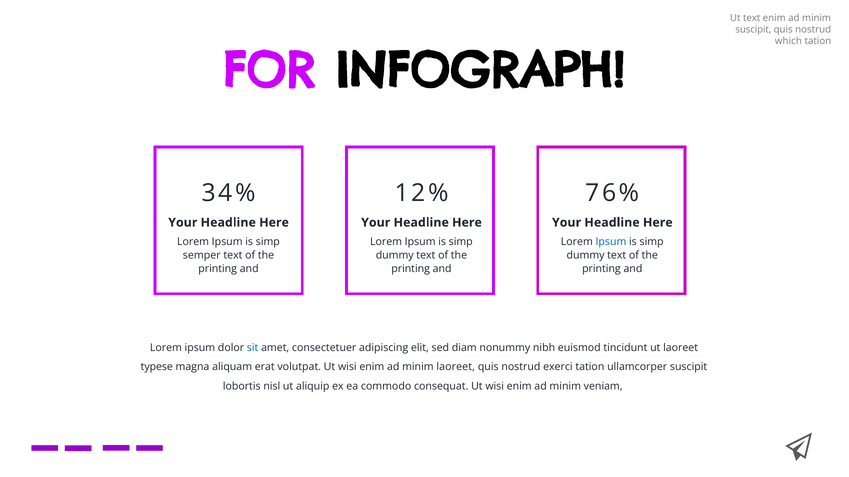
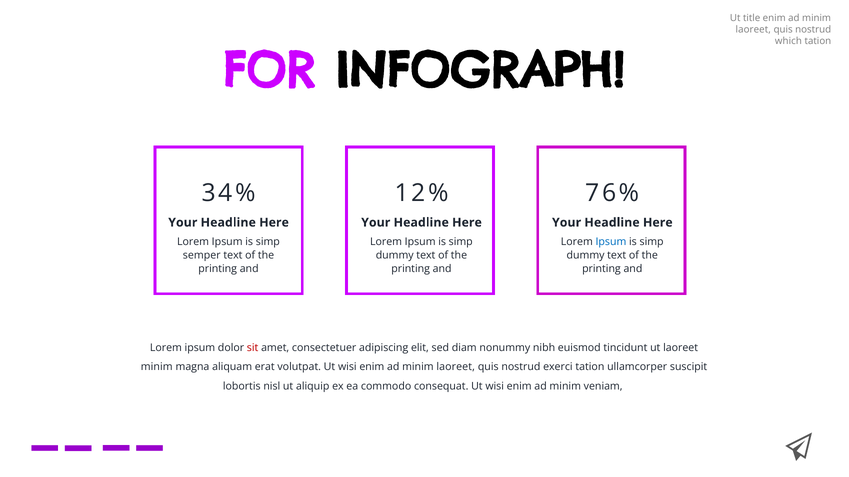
Ut text: text -> title (752, 18)
suscipit: suscipit -> laoreet (753, 30)
sit colour: blue -> red (253, 348)
typese: typese -> minim (157, 367)
